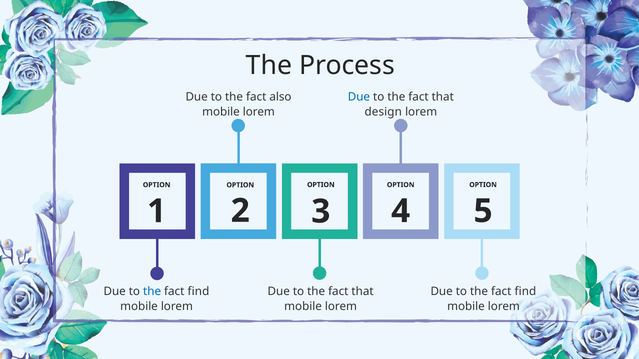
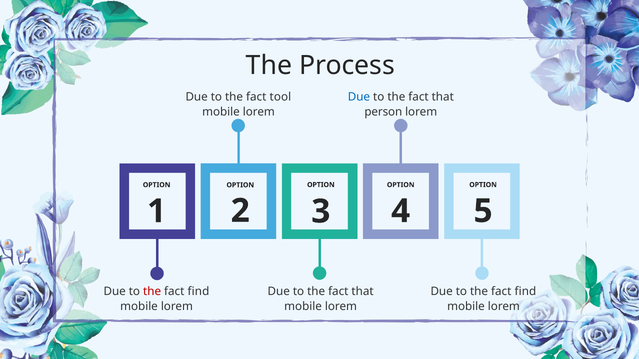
also: also -> tool (280, 97)
design: design -> person (383, 112)
the colour: blue -> red (152, 292)
